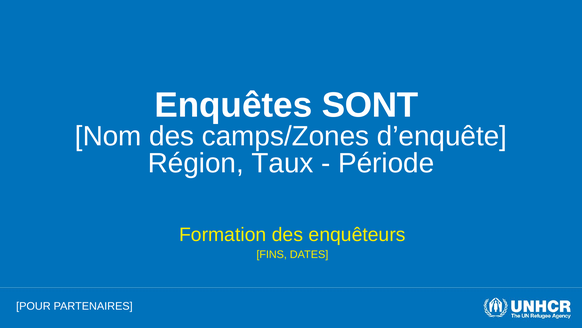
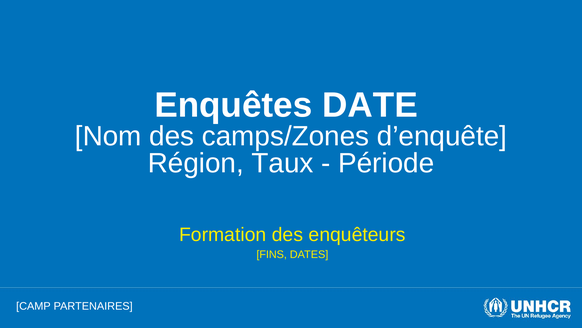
SONT: SONT -> DATE (370, 105)
POUR: POUR -> CAMP (33, 306)
